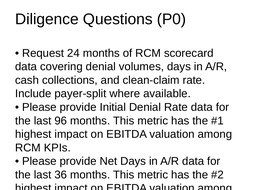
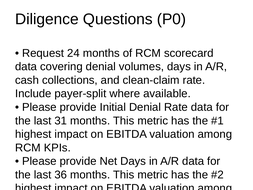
96: 96 -> 31 (61, 121)
